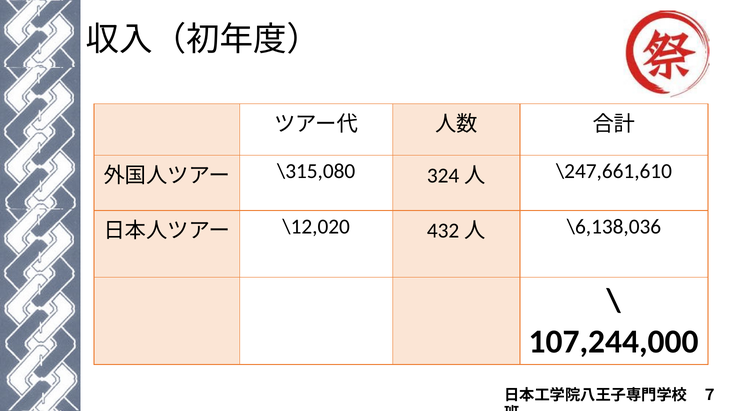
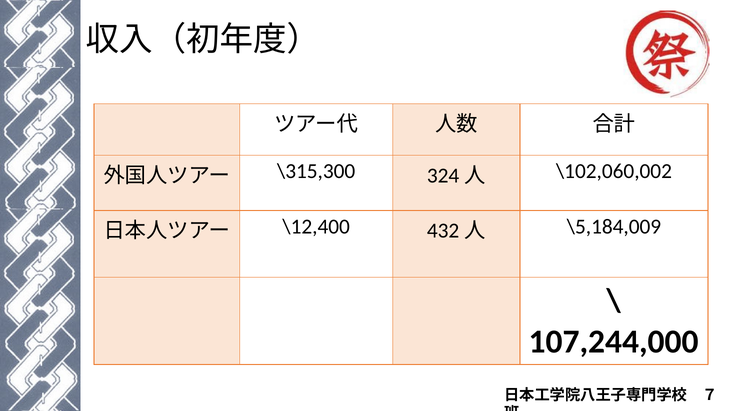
\315,080: \315,080 -> \315,300 (316, 171)
\247,661,610: \247,661,610 -> \102,060,002 (614, 171)
\12,020: \12,020 -> \12,400 (316, 227)
\6,138,036: \6,138,036 -> \5,184,009 (614, 227)
